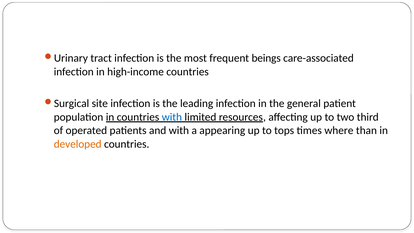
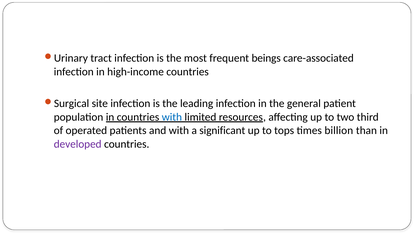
appearing: appearing -> significant (222, 130)
where: where -> billion (339, 130)
developed colour: orange -> purple (78, 144)
